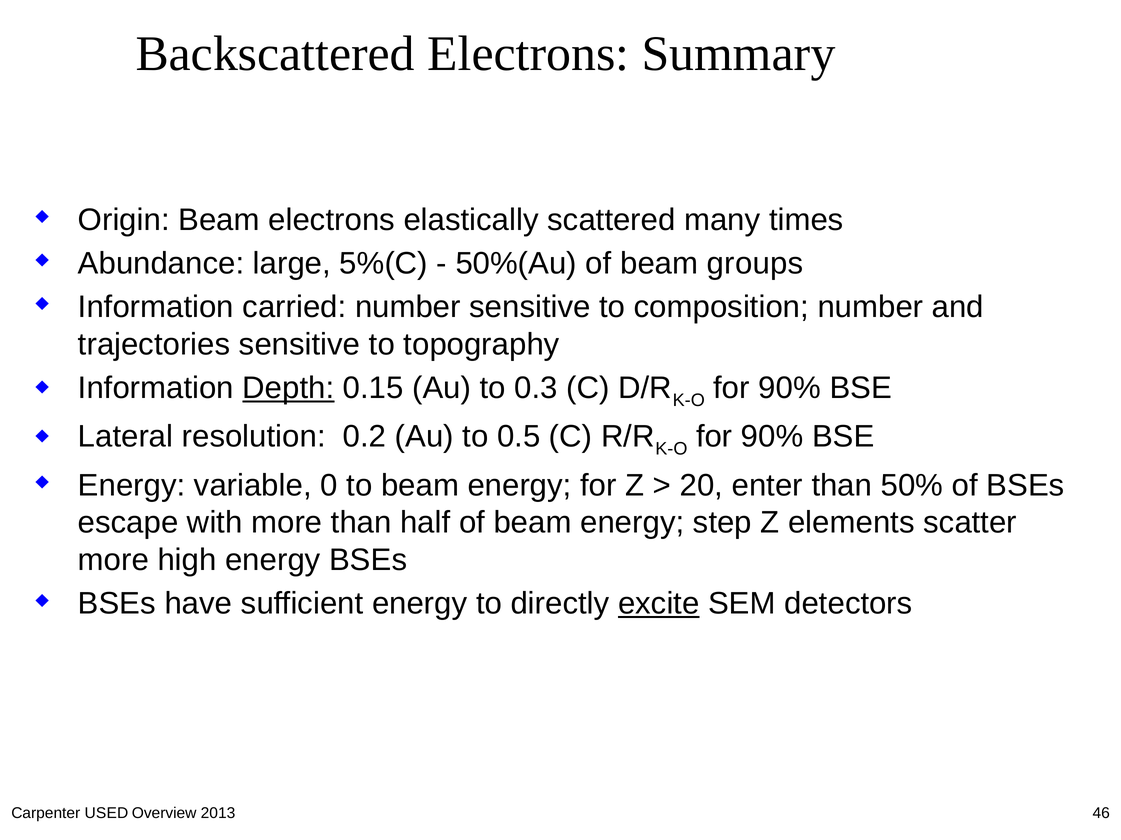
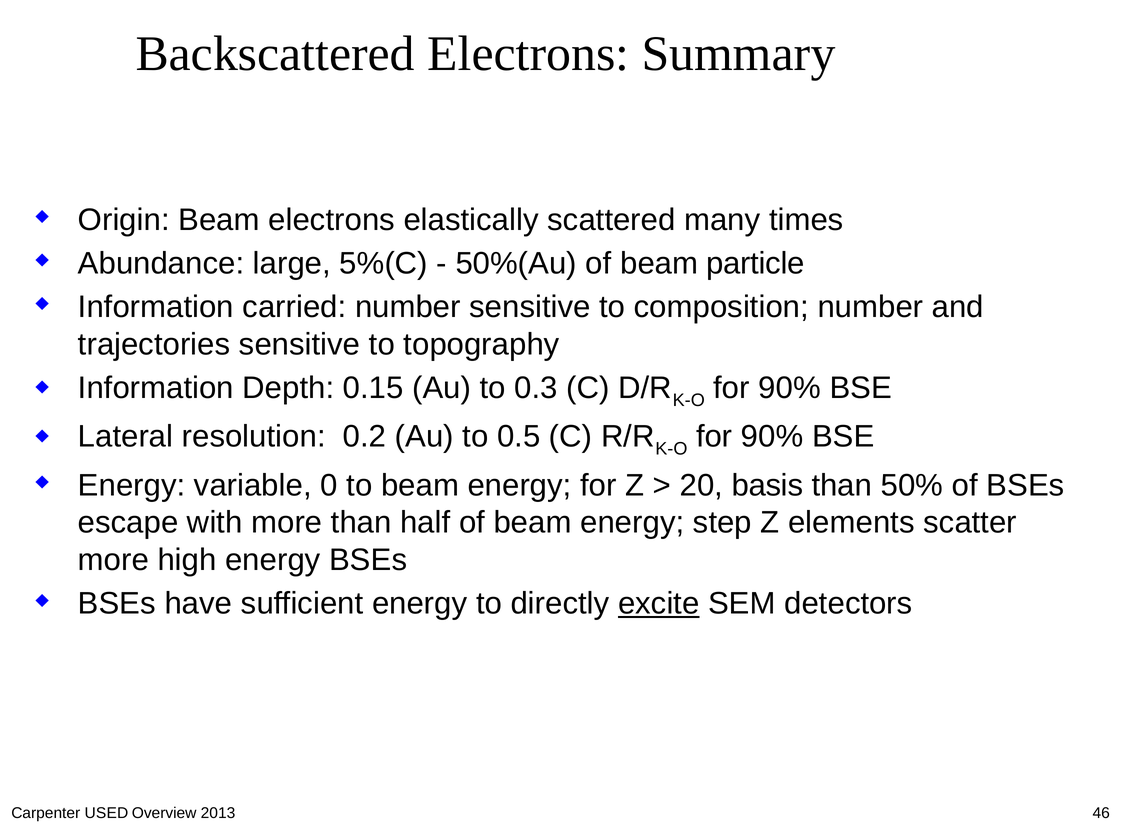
groups: groups -> particle (755, 264)
Depth underline: present -> none (288, 388)
enter: enter -> basis (767, 486)
